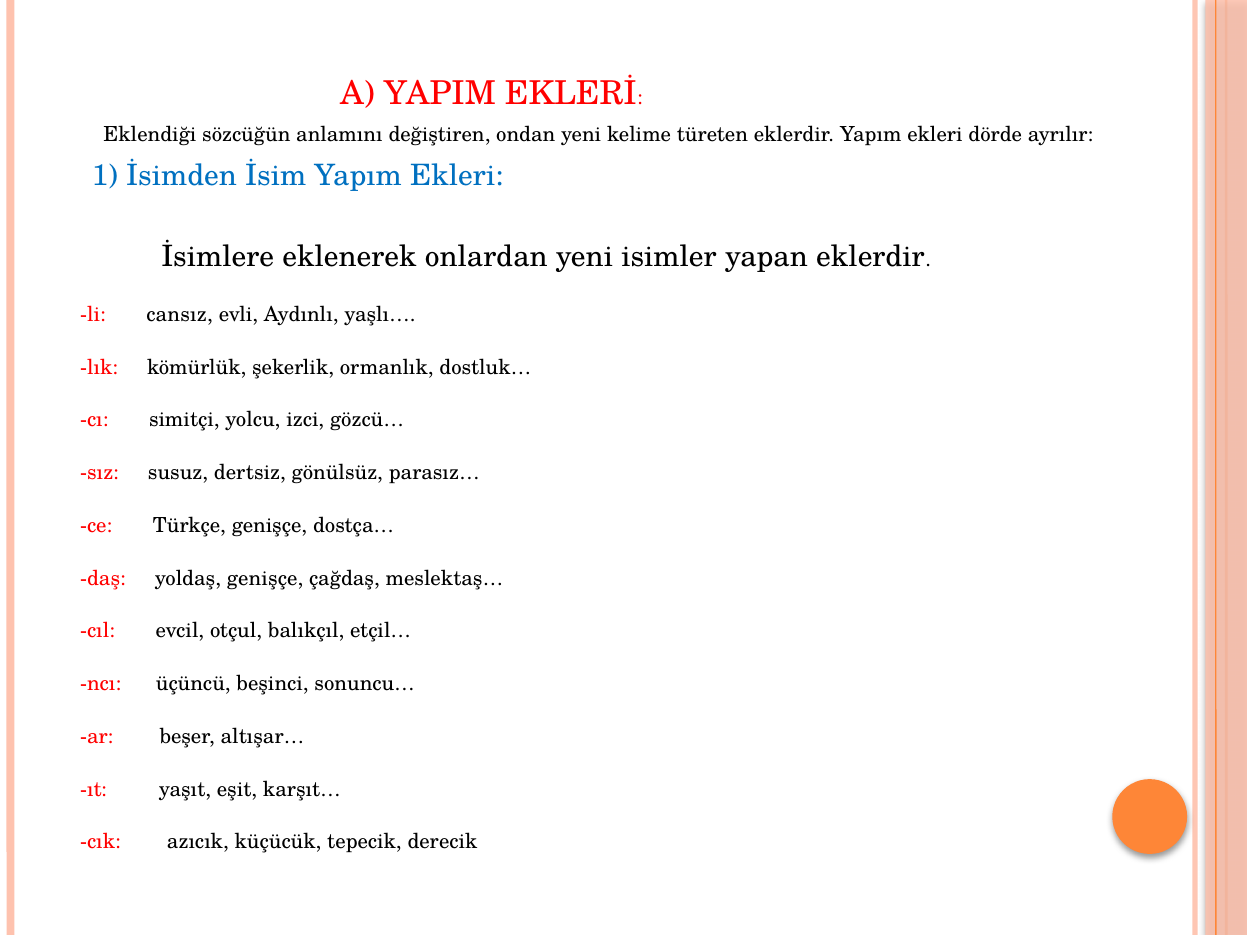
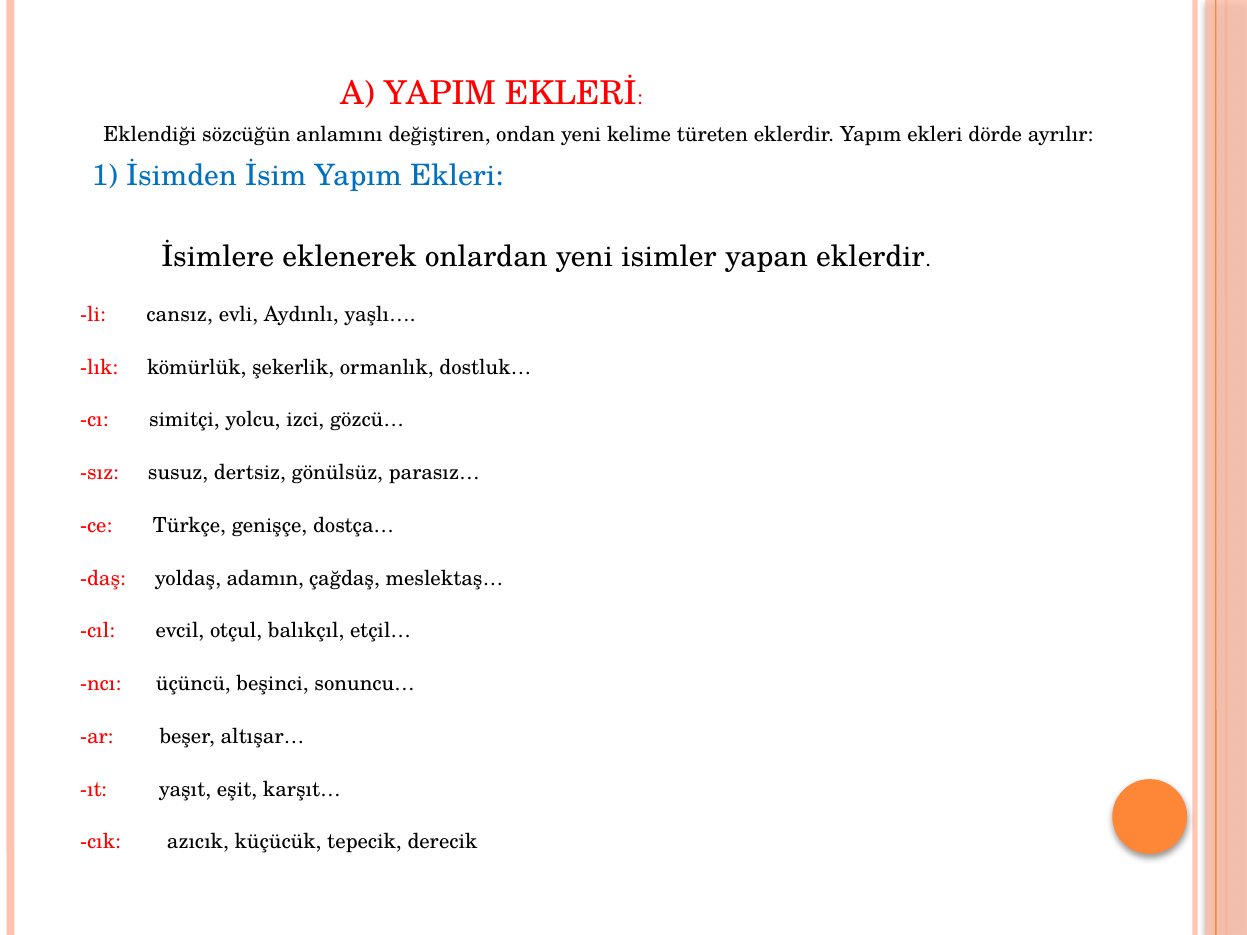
yoldaş genişçe: genişçe -> adamın (265, 578)
